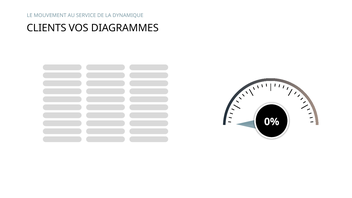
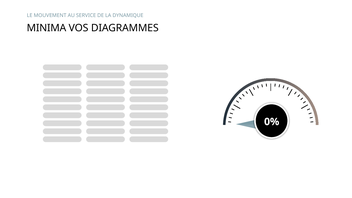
CLIENTS: CLIENTS -> MINIMA (46, 28)
